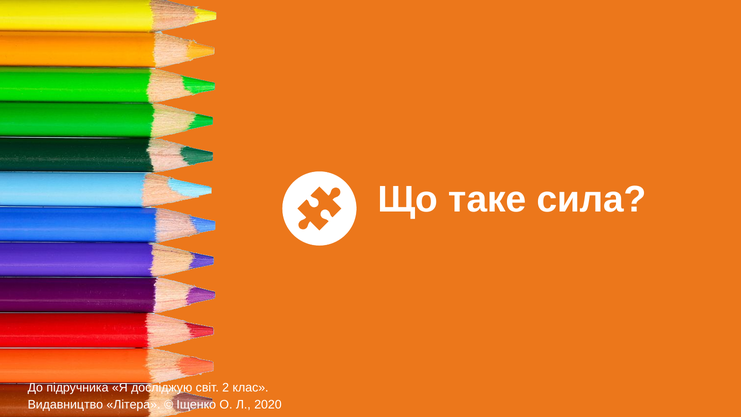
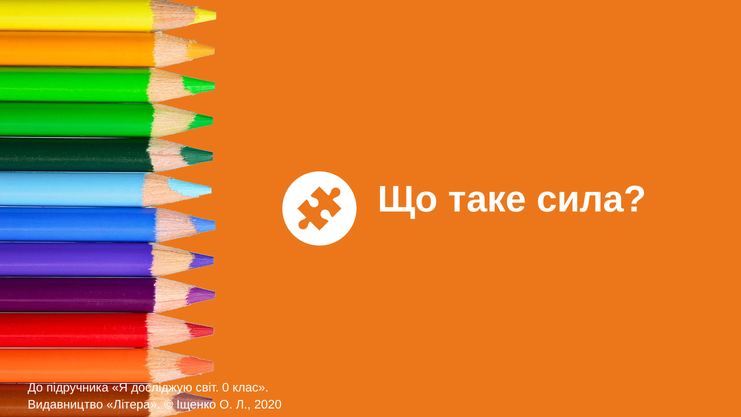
2: 2 -> 0 (226, 387)
